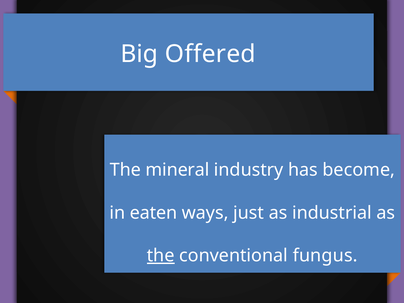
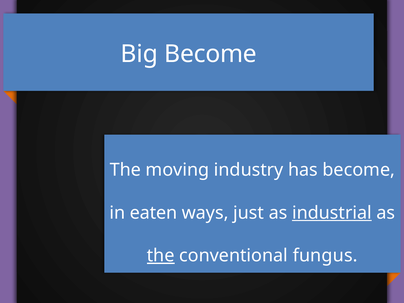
Big Offered: Offered -> Become (211, 54)
mineral: mineral -> moving (177, 170)
industrial underline: none -> present (332, 213)
